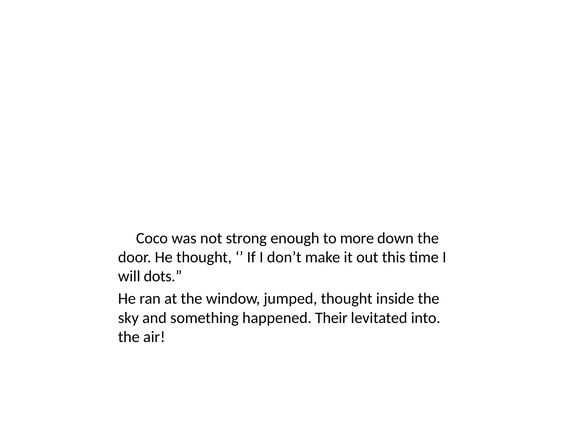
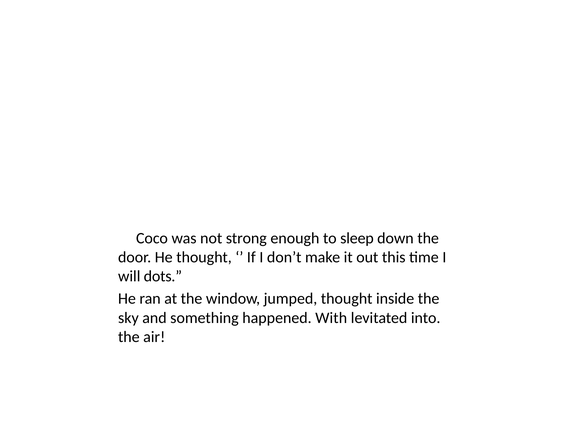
more: more -> sleep (357, 238)
Their: Their -> With (331, 318)
